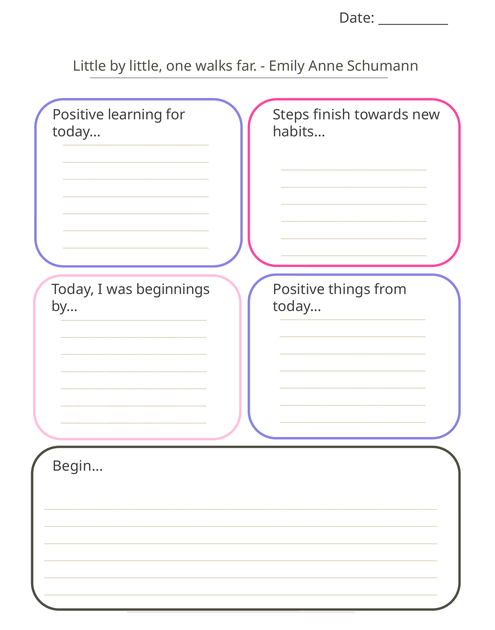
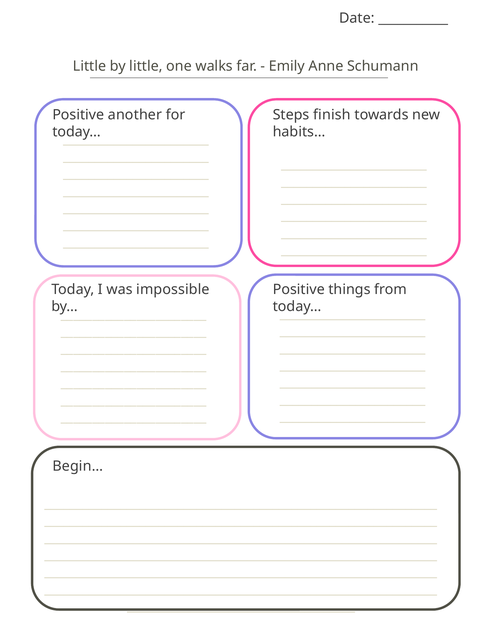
learning: learning -> another (135, 115)
beginnings: beginnings -> impossible (173, 289)
